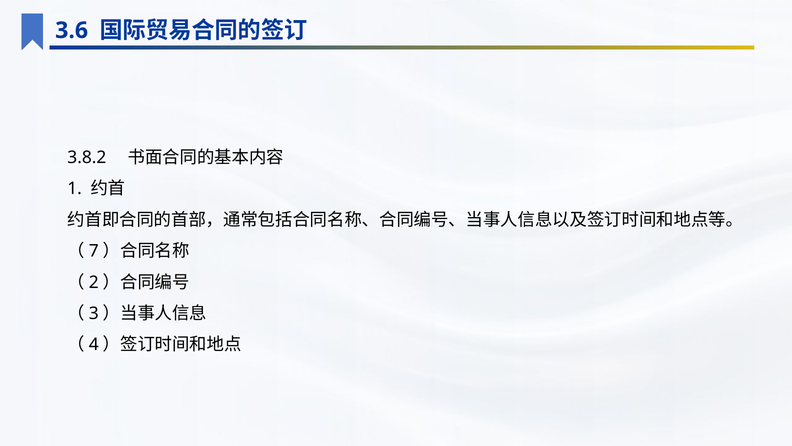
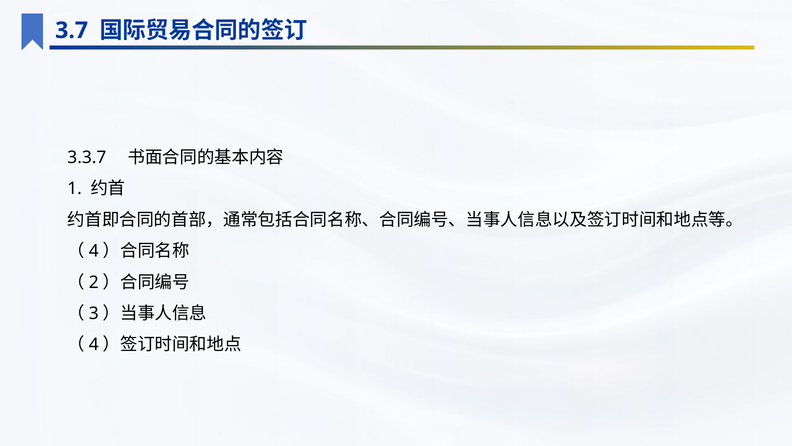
3.6: 3.6 -> 3.7 (72, 30)
3.8.2: 3.8.2 -> 3.3.7 (87, 157)
7: 7 -> 4 (94, 251)
